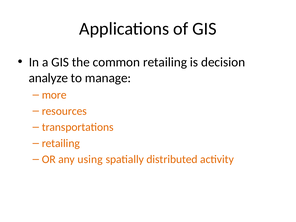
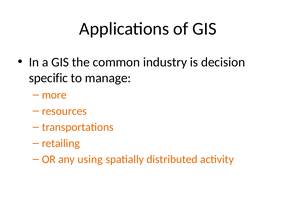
common retailing: retailing -> industry (165, 62)
analyze: analyze -> specific (48, 78)
